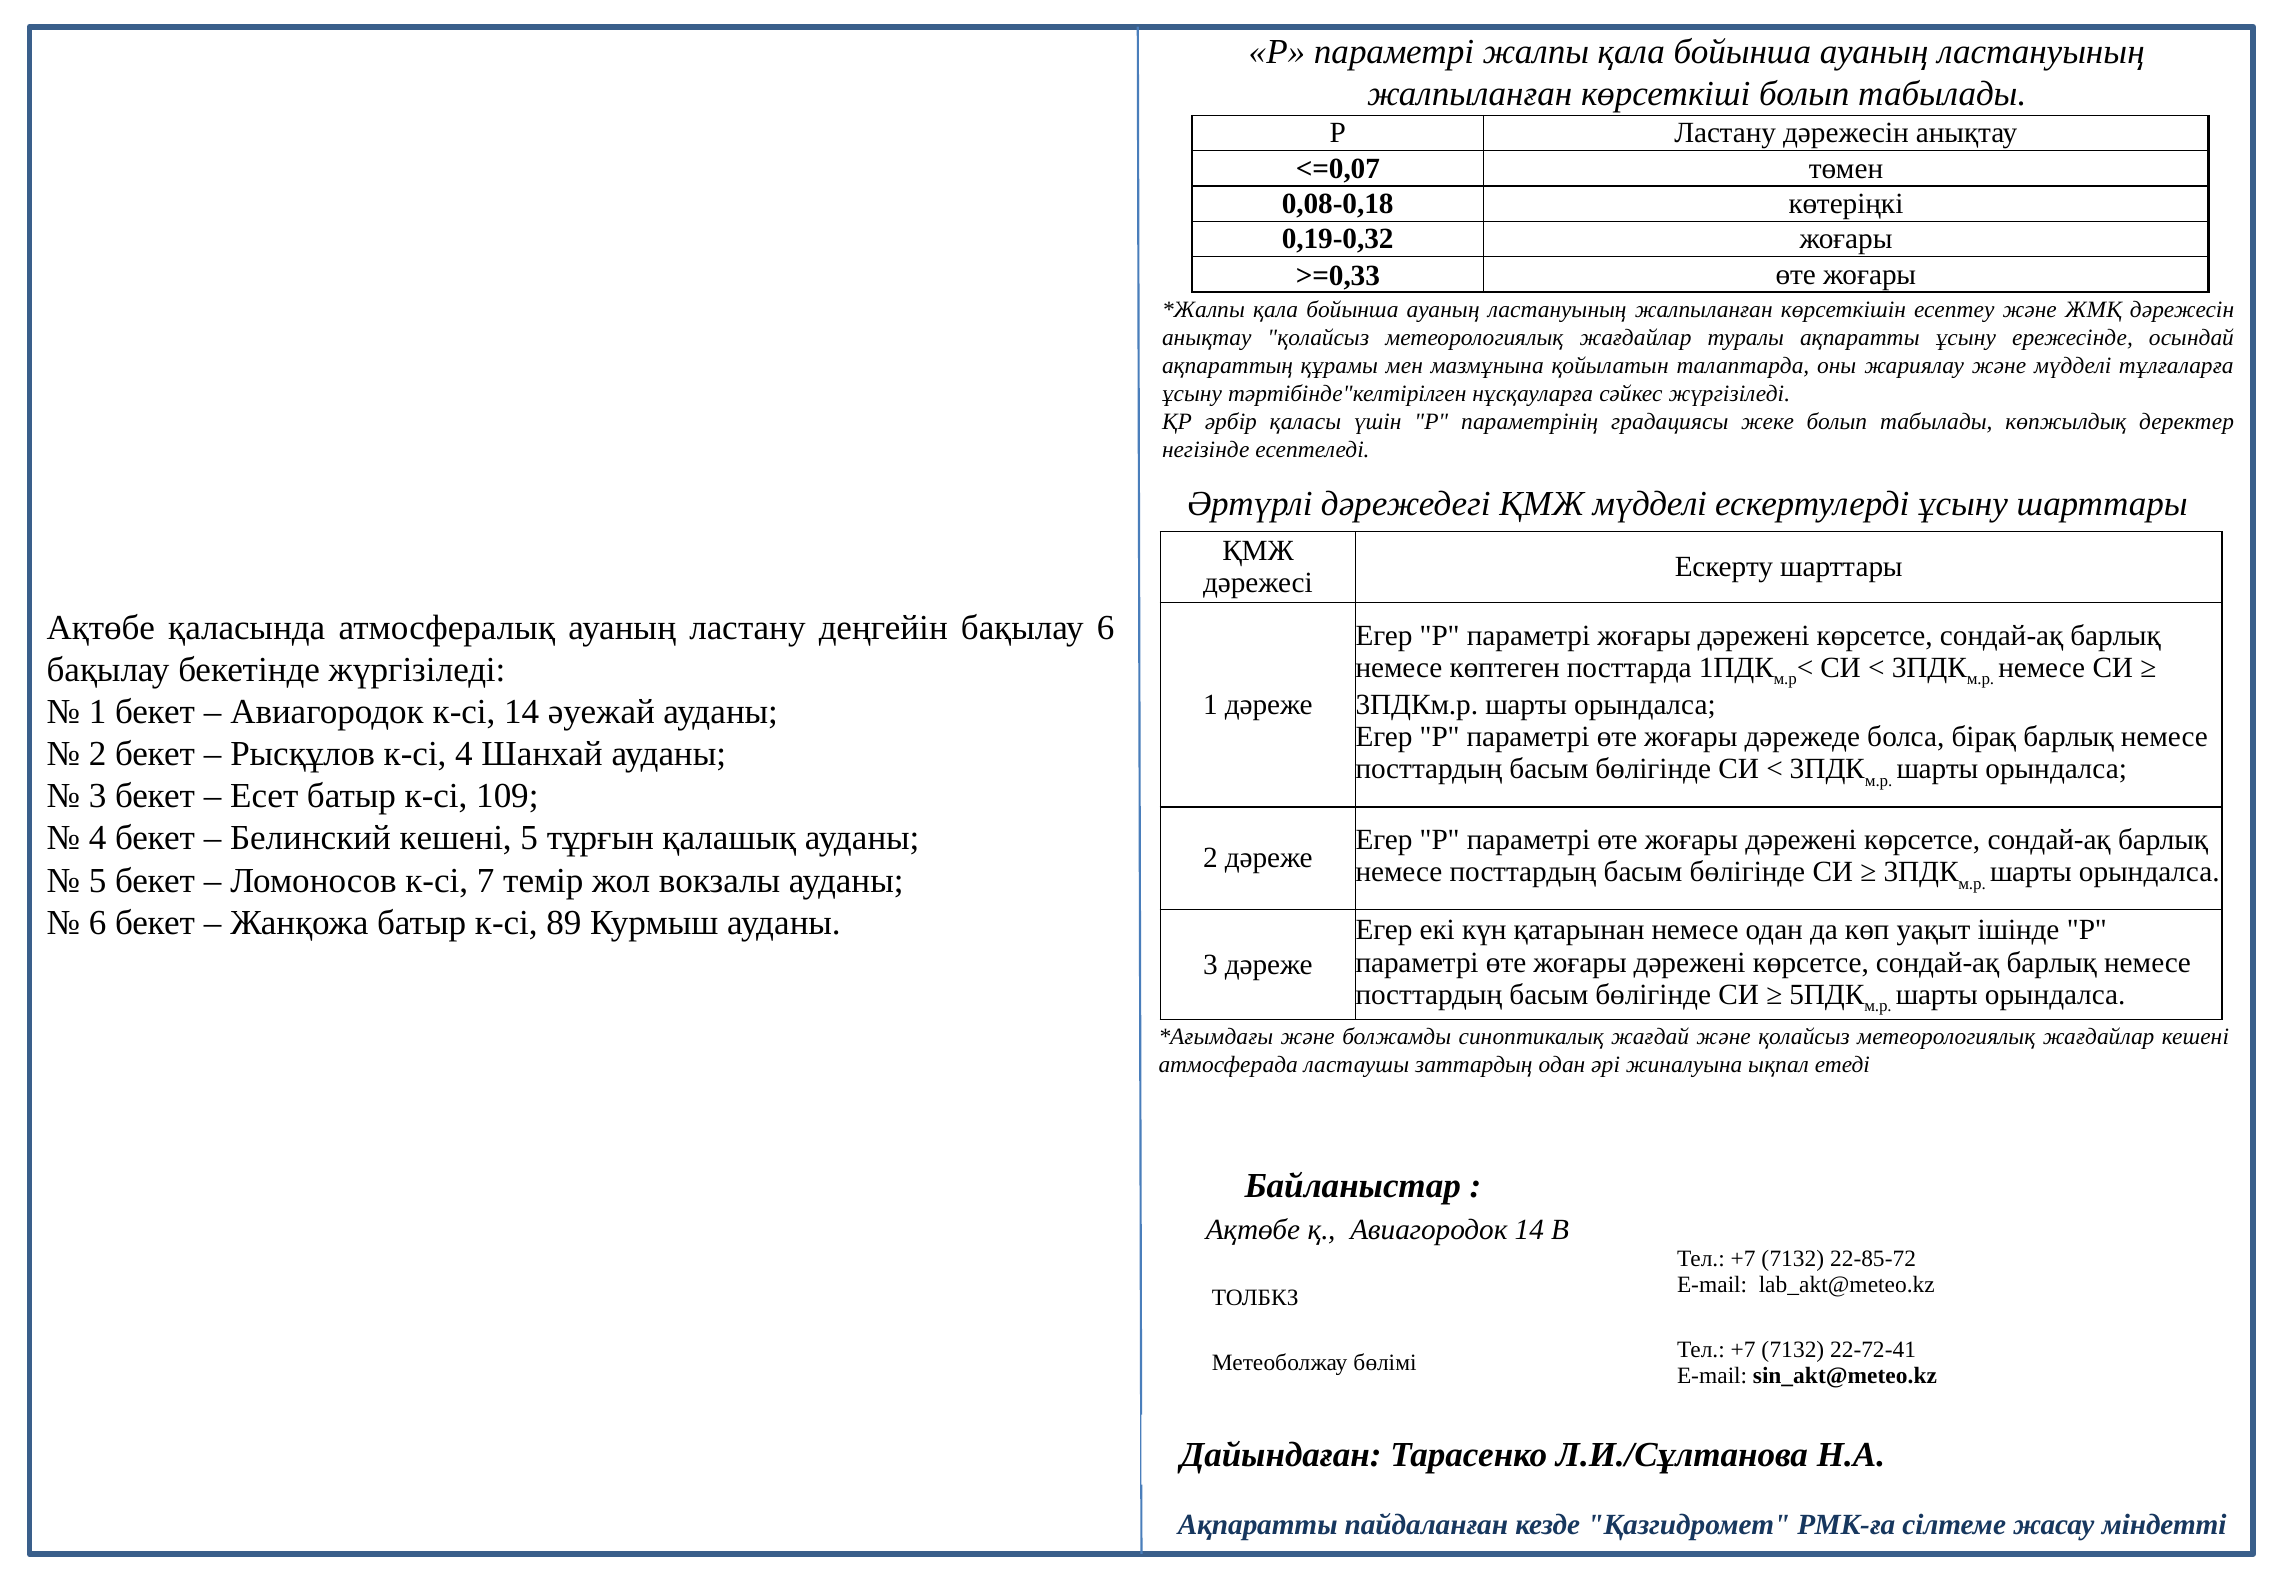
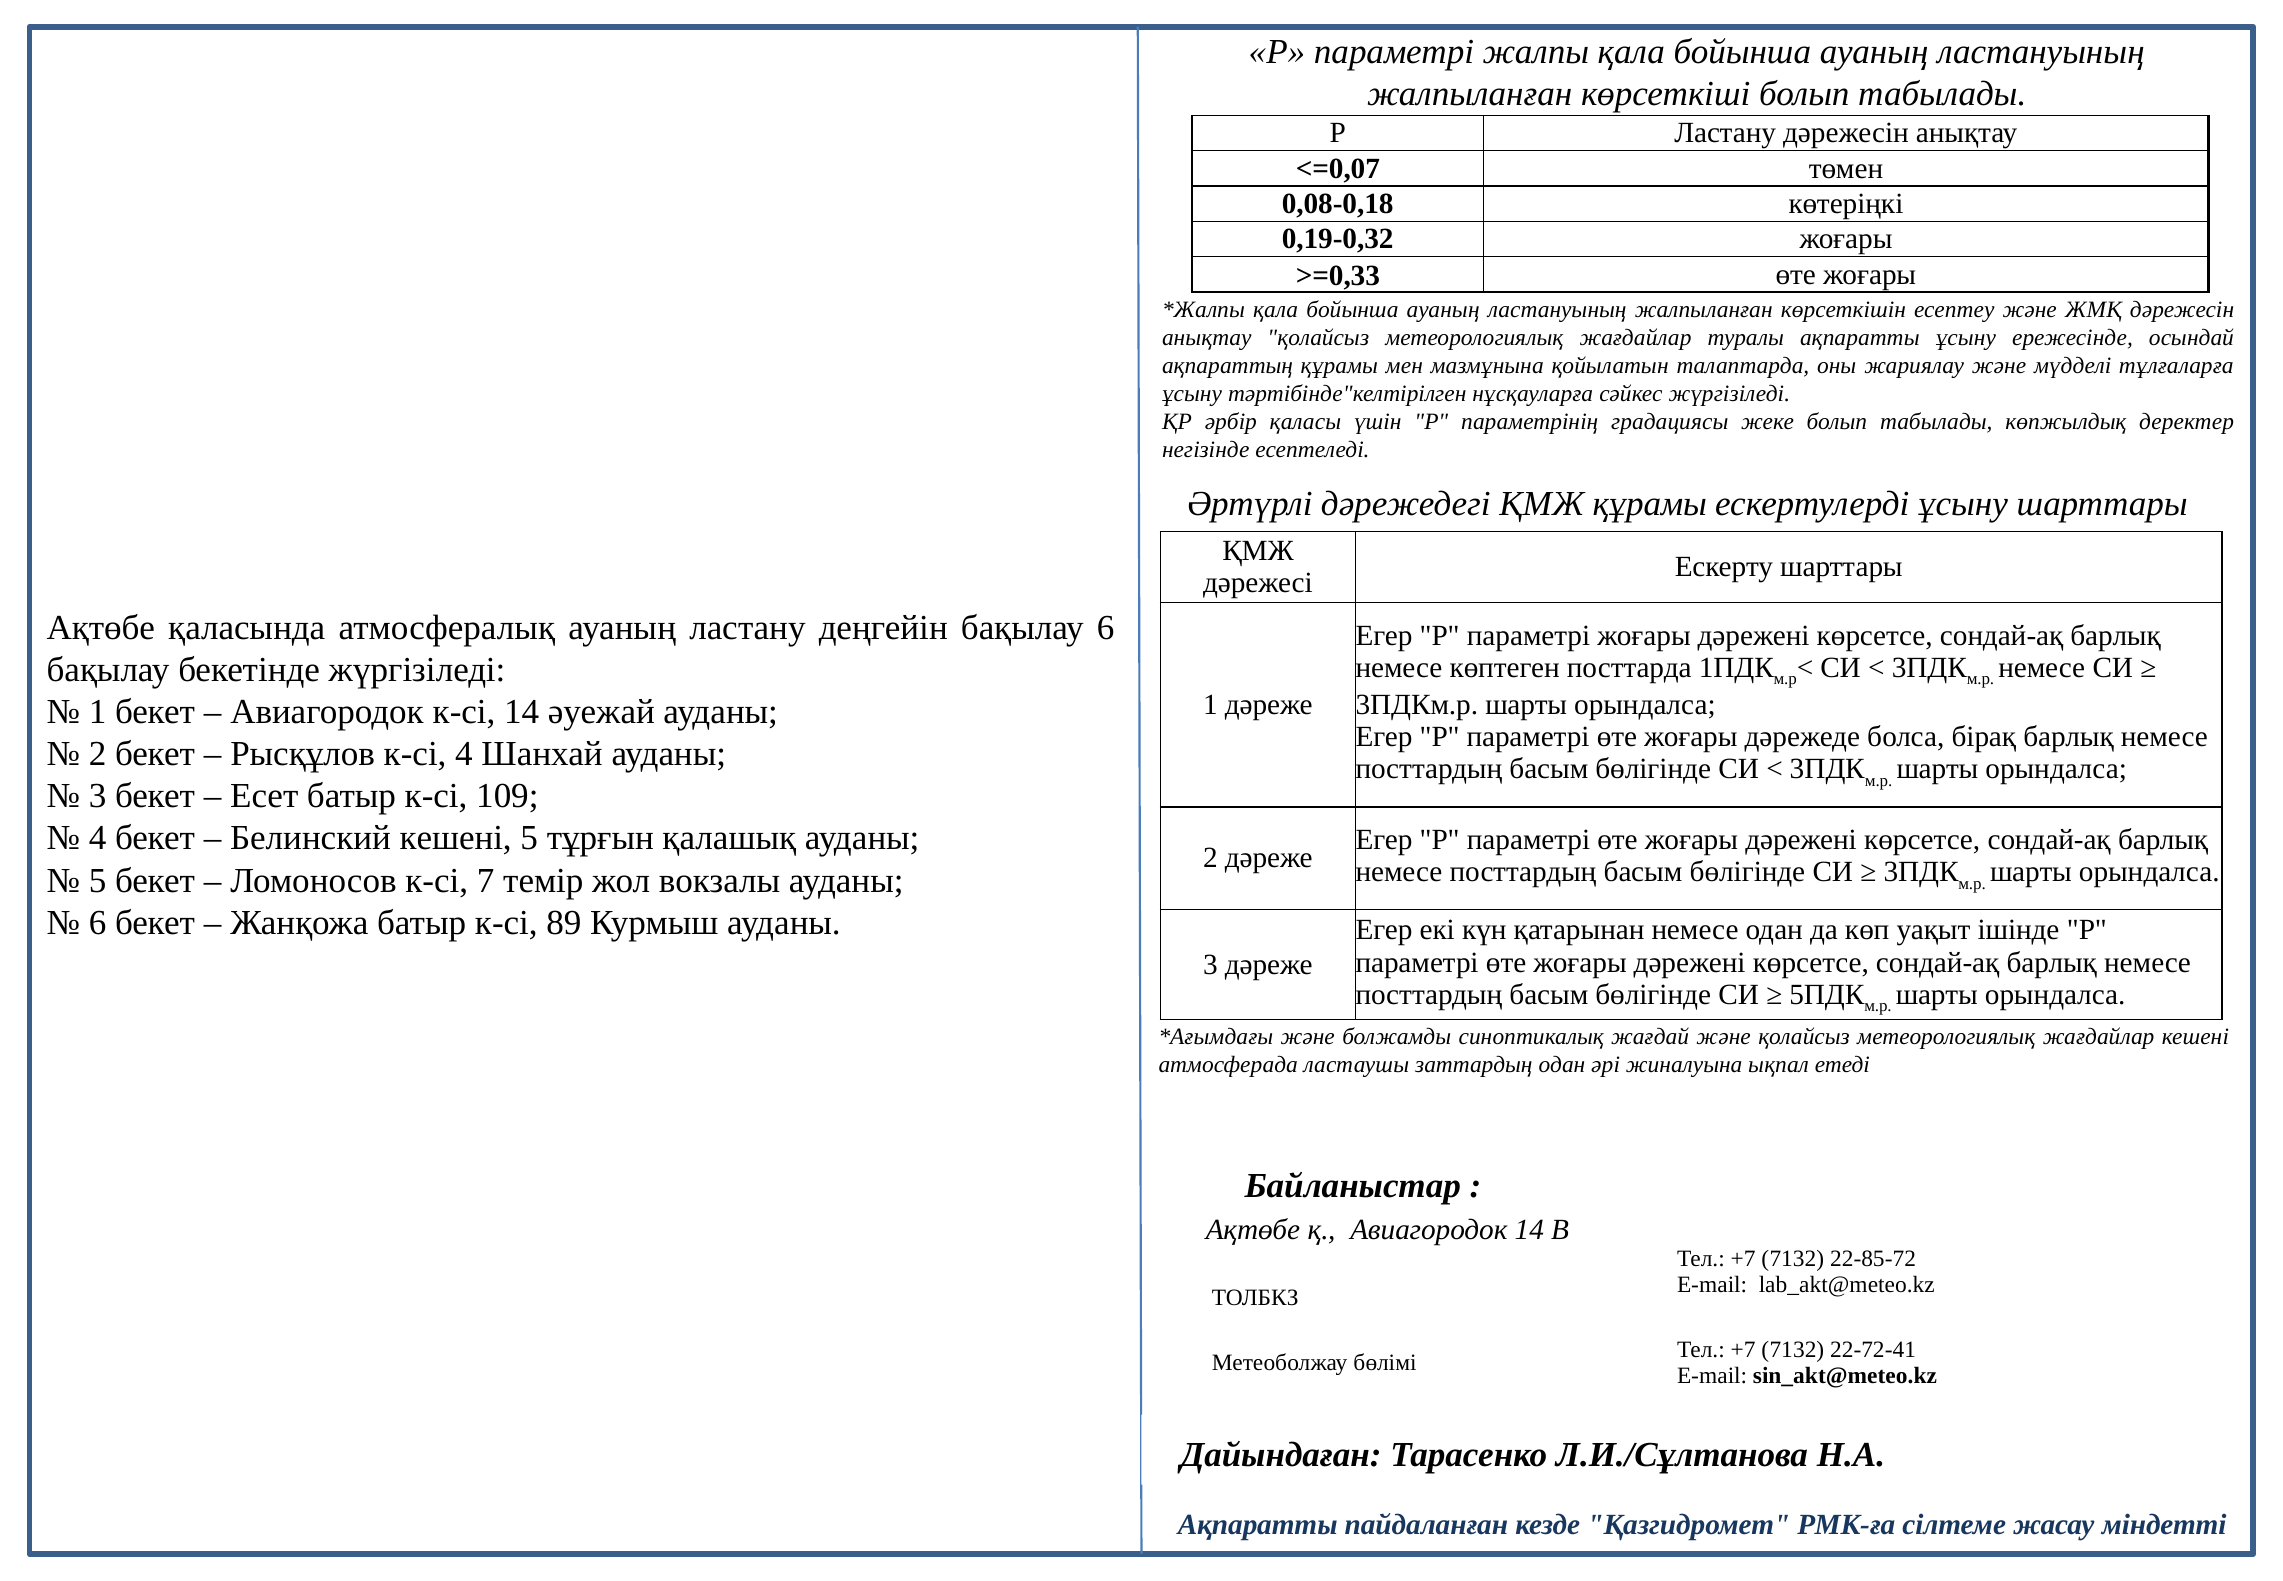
ҚМЖ мүдделі: мүдделі -> құрамы (1650, 504)
